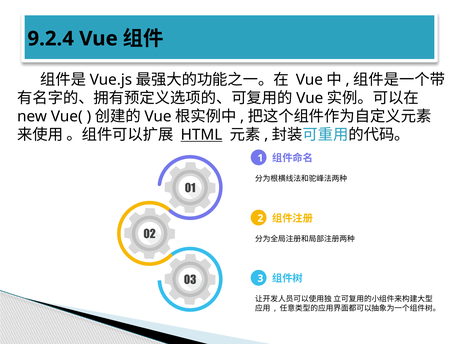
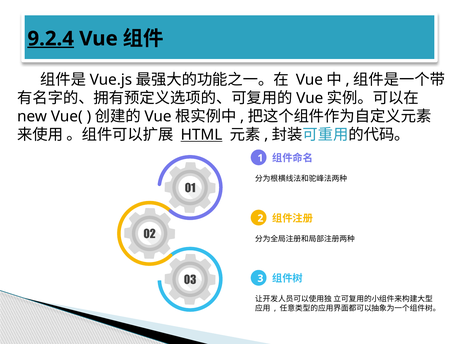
9.2.4 underline: none -> present (51, 39)
